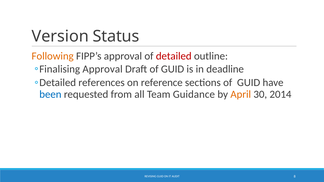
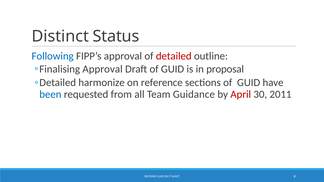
Version: Version -> Distinct (60, 36)
Following colour: orange -> blue (53, 56)
deadline: deadline -> proposal (225, 69)
references: references -> harmonize (102, 83)
April colour: orange -> red (241, 94)
2014: 2014 -> 2011 (280, 94)
